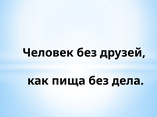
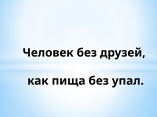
дела: дела -> упал (128, 81)
